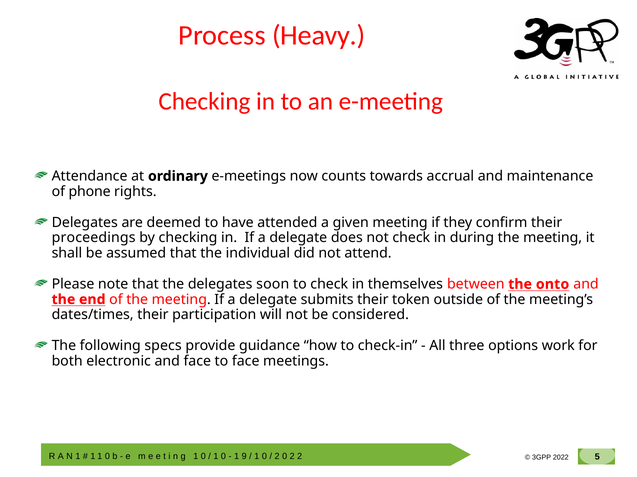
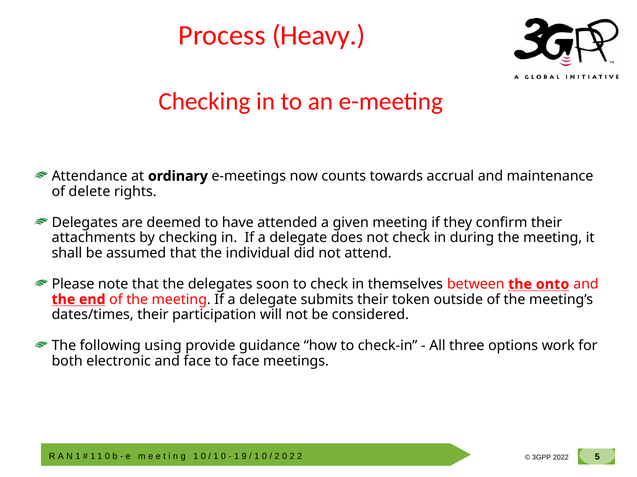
phone: phone -> delete (90, 192)
proceedings: proceedings -> attachments (94, 238)
specs: specs -> using (163, 346)
